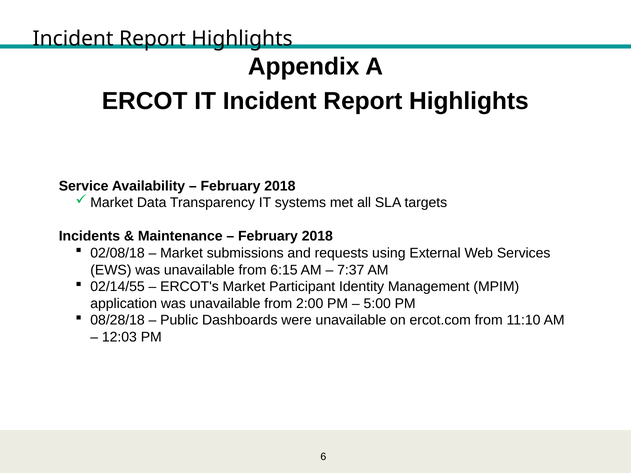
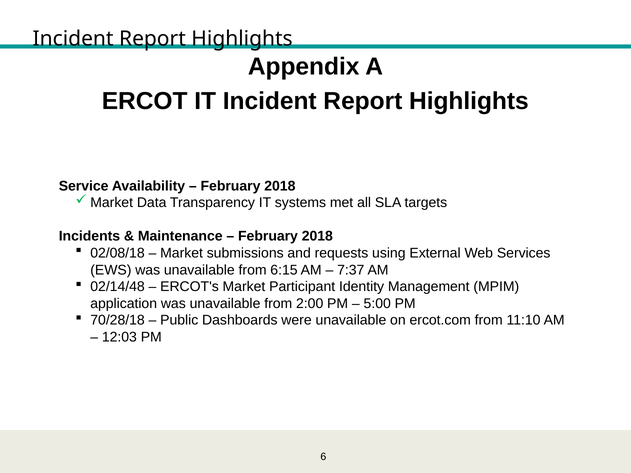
02/14/55: 02/14/55 -> 02/14/48 (118, 287)
08/28/18: 08/28/18 -> 70/28/18 (118, 321)
